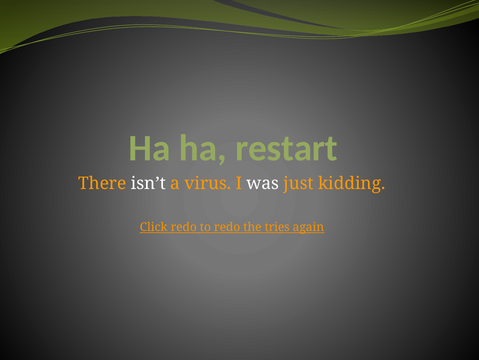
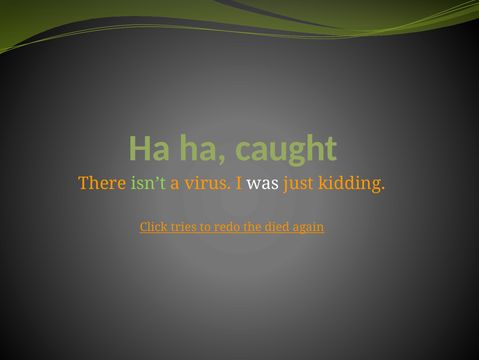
restart: restart -> caught (287, 148)
isn’t colour: white -> light green (148, 183)
Click redo: redo -> tries (184, 227)
tries: tries -> died (277, 227)
